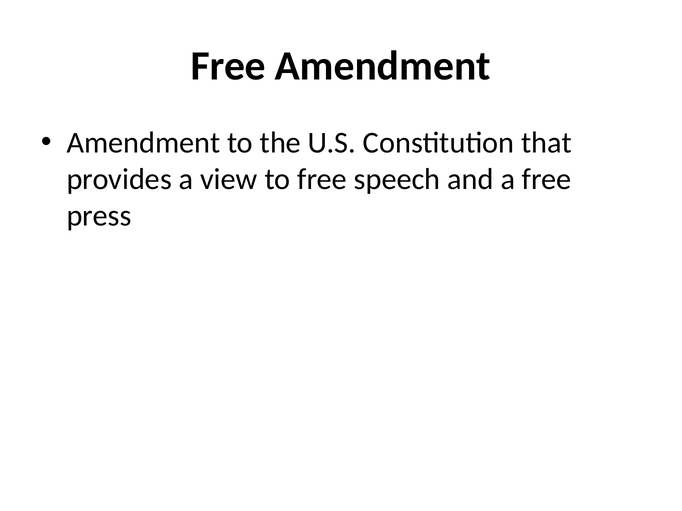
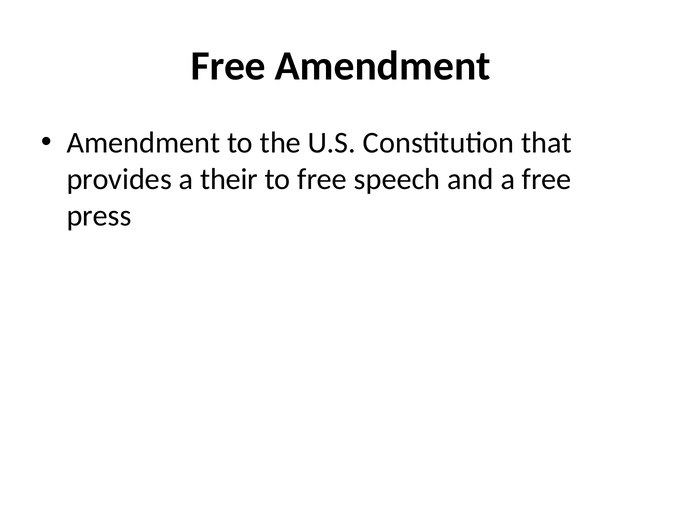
view: view -> their (229, 179)
